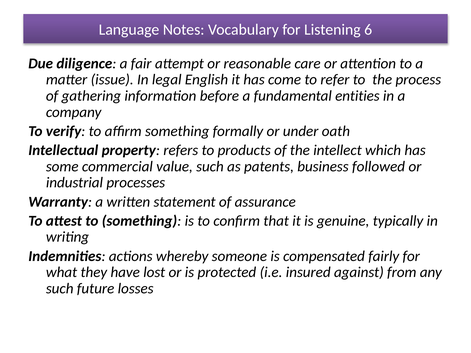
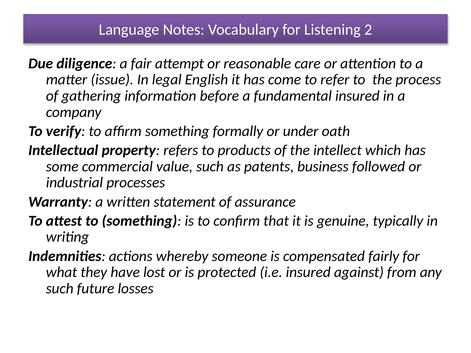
6: 6 -> 2 (368, 30)
fundamental entities: entities -> insured (357, 96)
